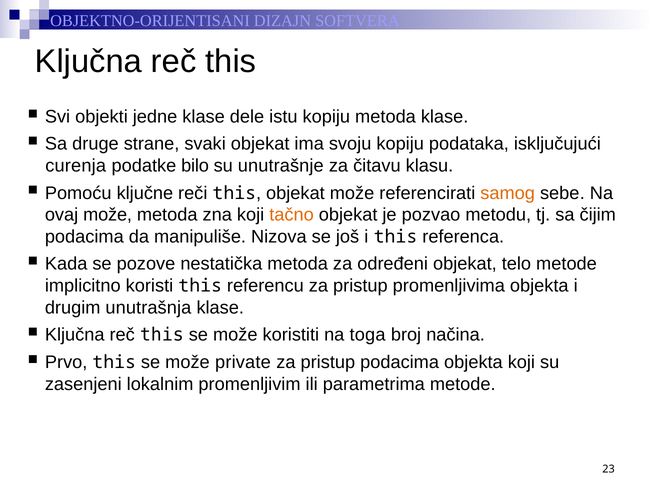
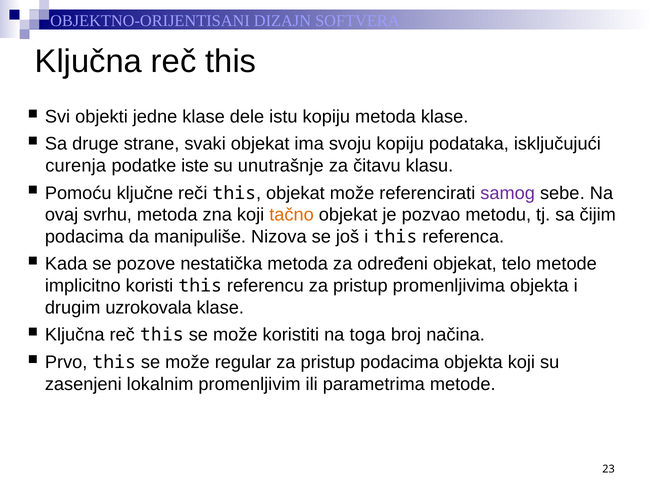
bilo: bilo -> iste (195, 166)
samog colour: orange -> purple (508, 193)
ovaj može: može -> svrhu (108, 215)
unutrašnja: unutrašnja -> uzrokovala (149, 307)
private: private -> regular (243, 362)
